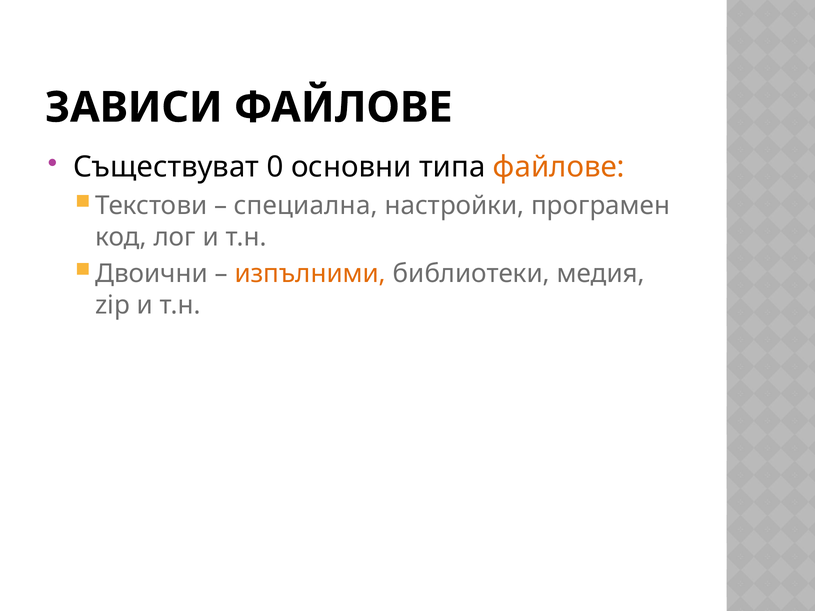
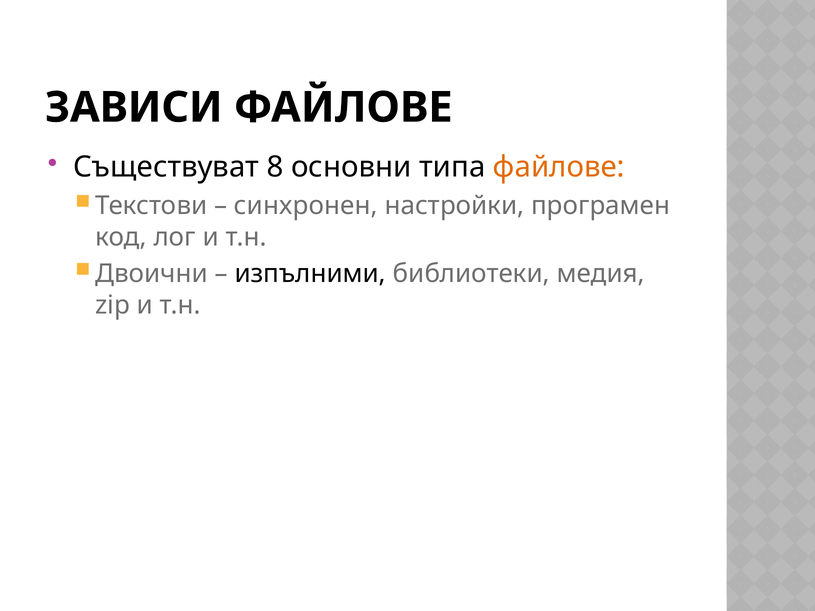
0: 0 -> 8 (275, 167)
специална: специална -> синхронен (306, 206)
изпълними colour: orange -> black (310, 274)
